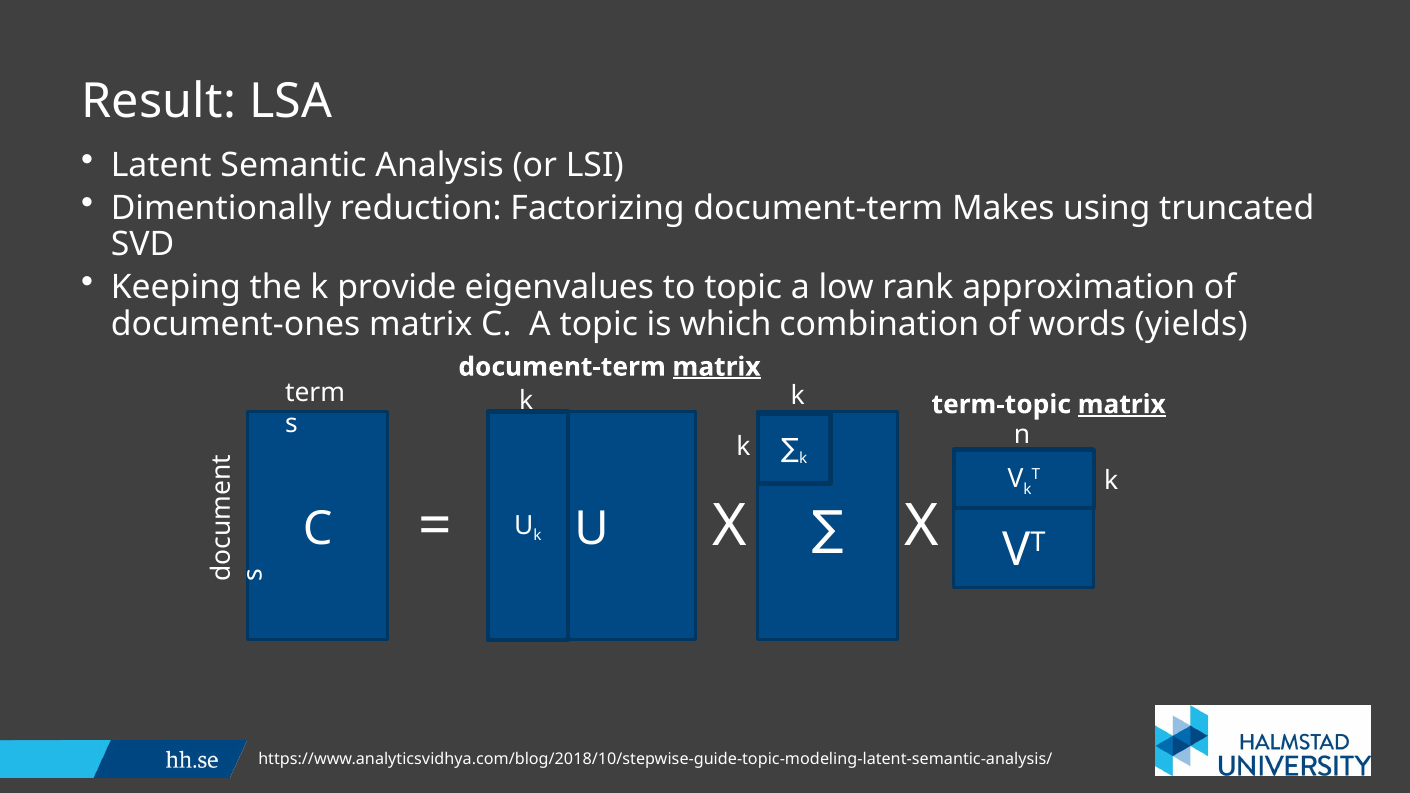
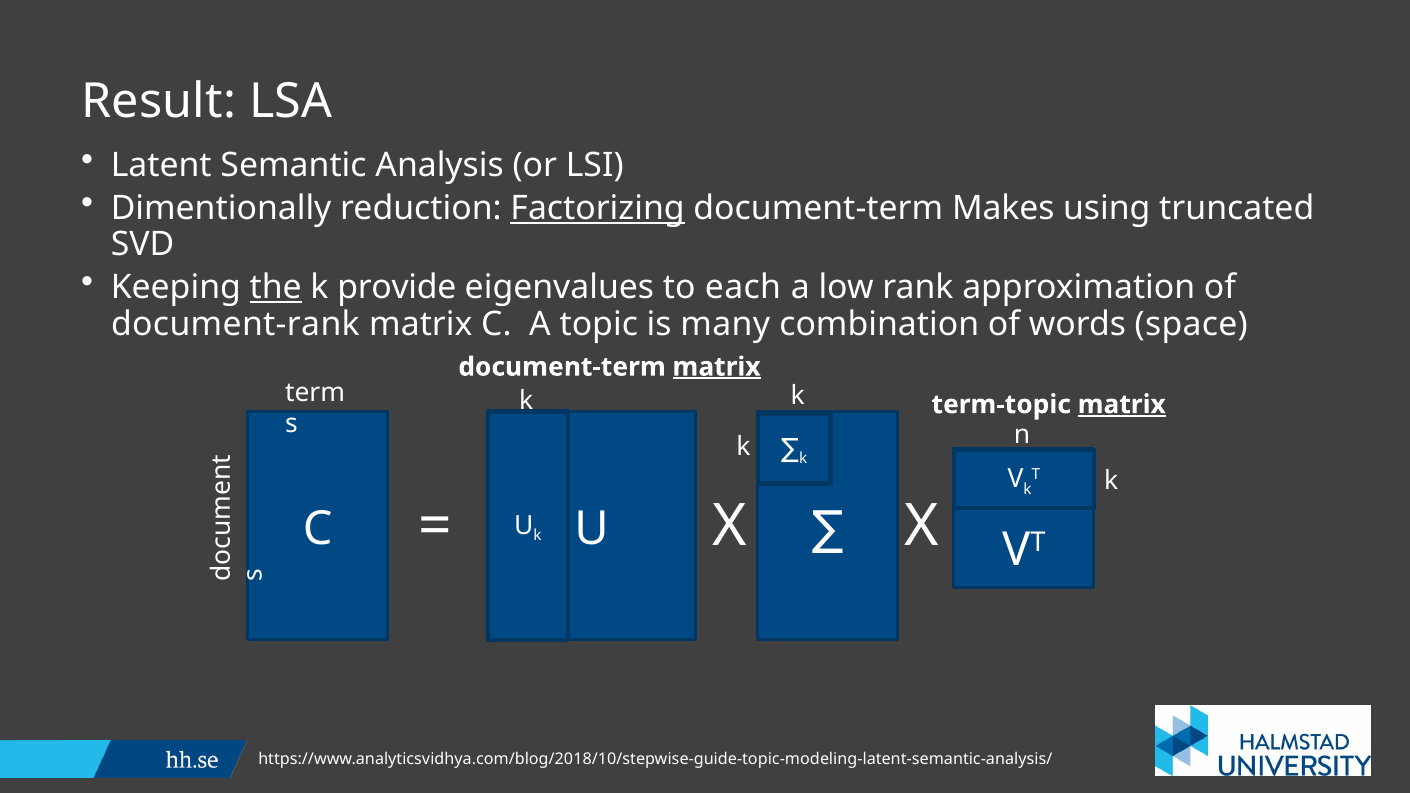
Factorizing underline: none -> present (598, 208)
the underline: none -> present (276, 288)
to topic: topic -> each (743, 288)
document-ones: document-ones -> document-rank (235, 324)
which: which -> many (725, 324)
yields: yields -> space (1191, 324)
